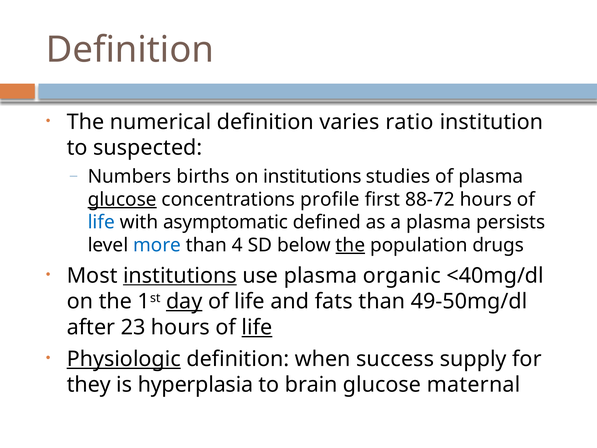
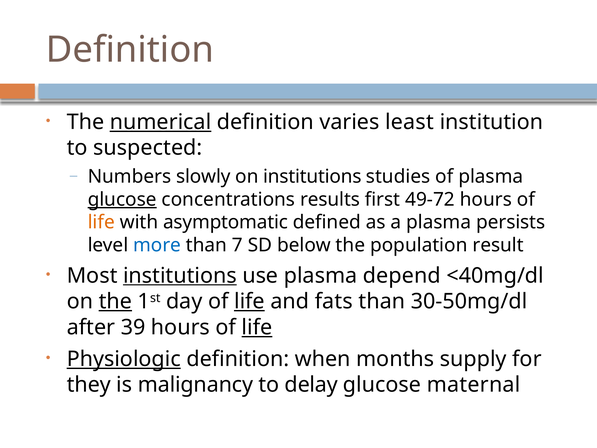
numerical underline: none -> present (161, 122)
ratio: ratio -> least (410, 122)
births: births -> slowly (203, 176)
profile: profile -> results (330, 199)
88-72: 88-72 -> 49-72 (430, 199)
life colour: blue -> orange (101, 222)
4: 4 -> 7 (237, 245)
the underline: present -> none (350, 245)
drugs: drugs -> result (498, 245)
organic: organic -> depend (402, 275)
the underline: none -> present (115, 301)
day underline: present -> none (184, 301)
life underline: none -> present (249, 301)
49-50mg/dl: 49-50mg/dl -> 30-50mg/dl (469, 301)
23: 23 -> 39 (133, 327)
success: success -> months (395, 359)
hyperplasia: hyperplasia -> malignancy (195, 385)
brain: brain -> delay (311, 385)
